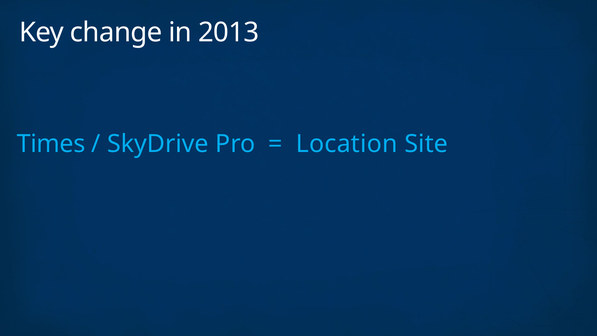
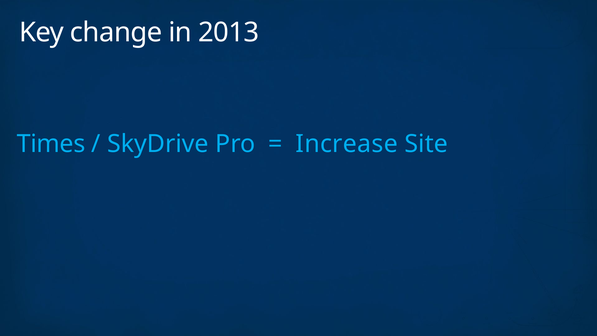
Location: Location -> Increase (347, 144)
